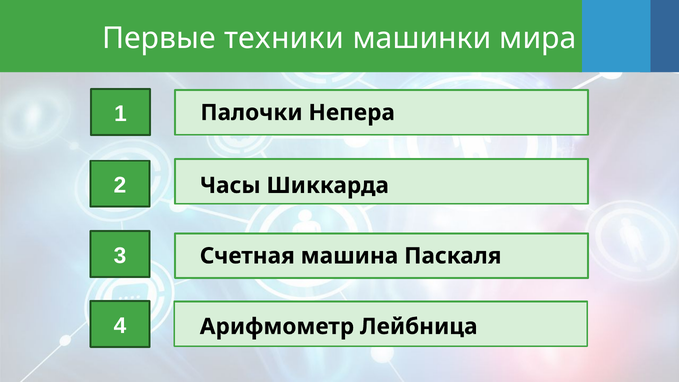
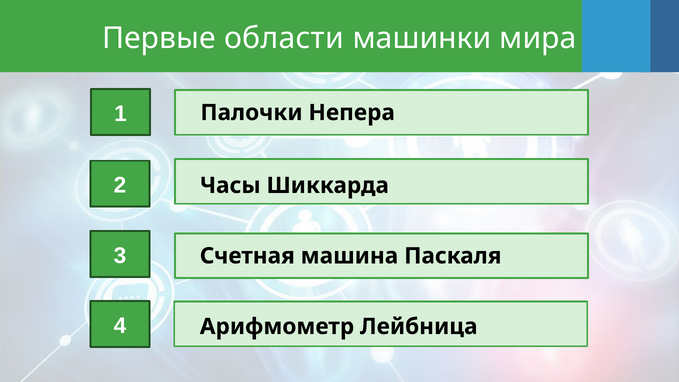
техники: техники -> области (284, 38)
